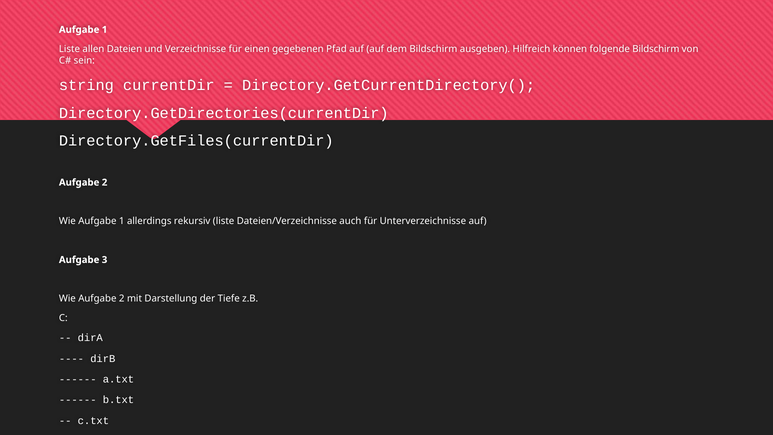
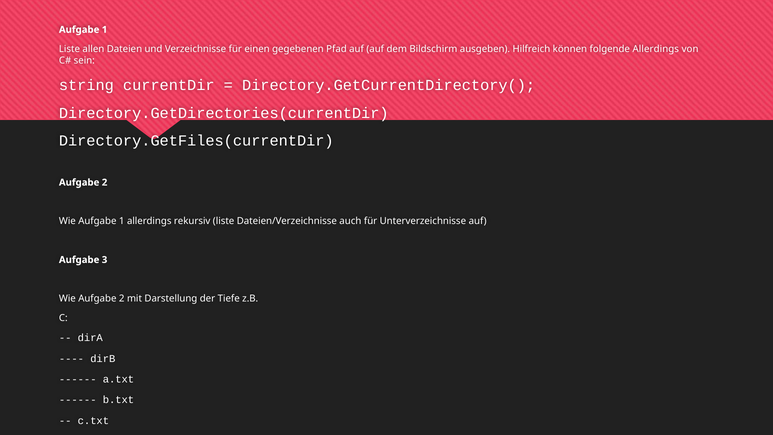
folgende Bildschirm: Bildschirm -> Allerdings (656, 49)
